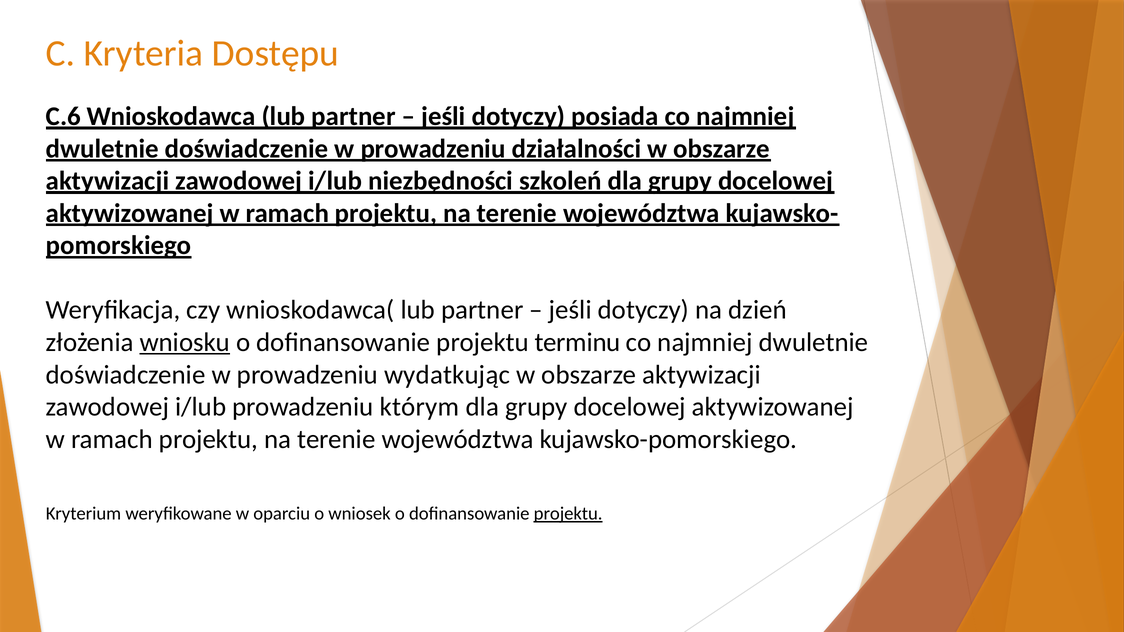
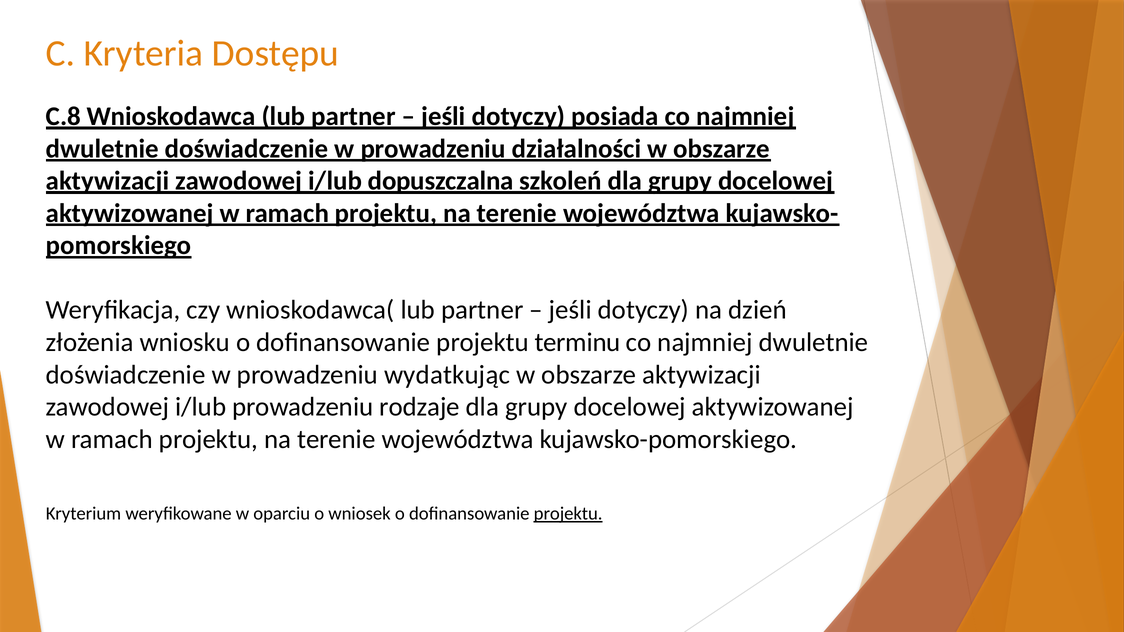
C.6: C.6 -> C.8 (63, 116)
niezbędności: niezbędności -> dopuszczalna (441, 181)
wniosku underline: present -> none (185, 342)
którym: którym -> rodzaje (420, 407)
